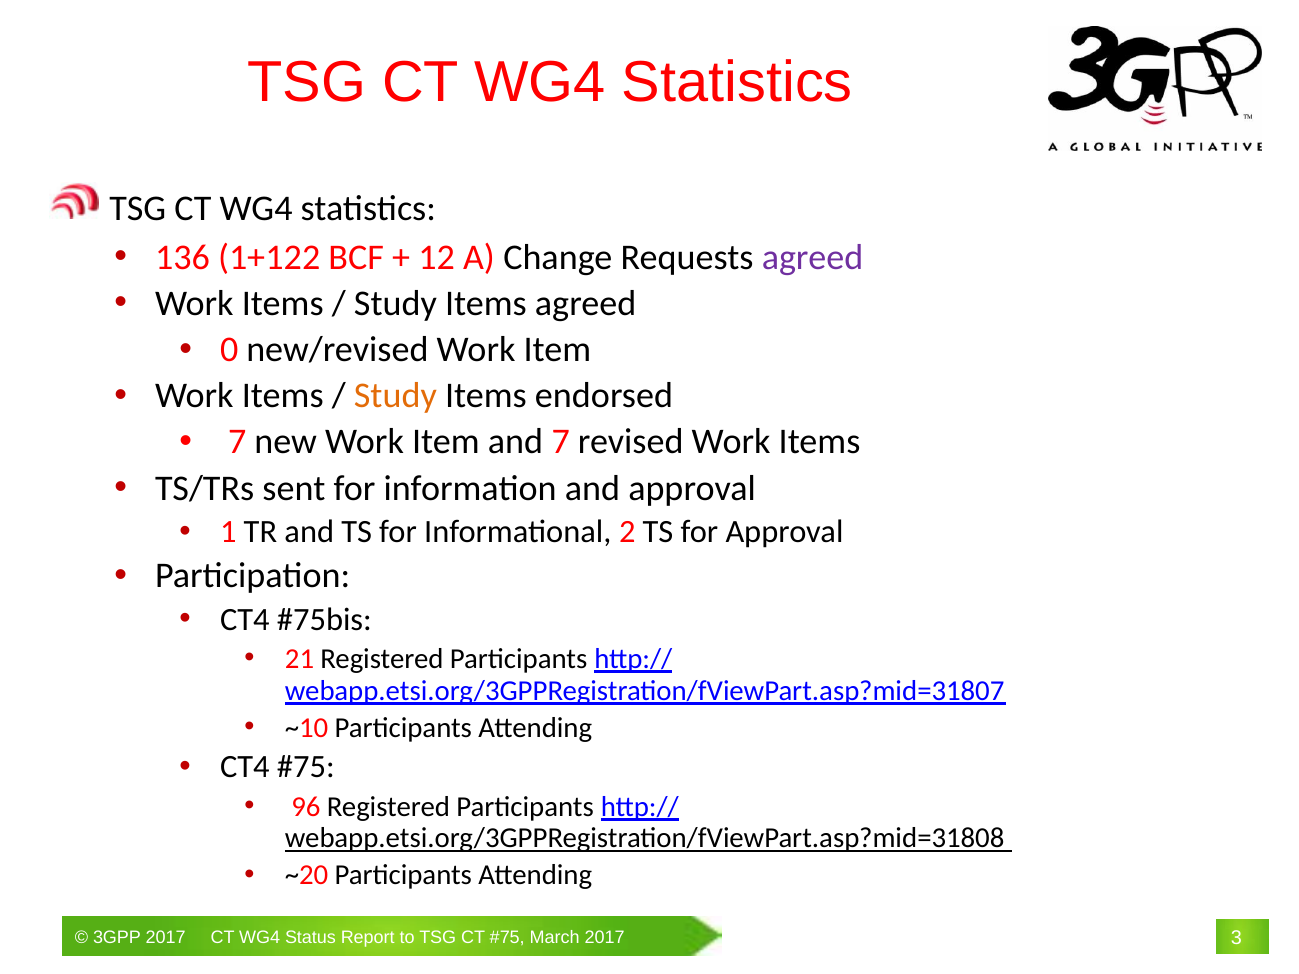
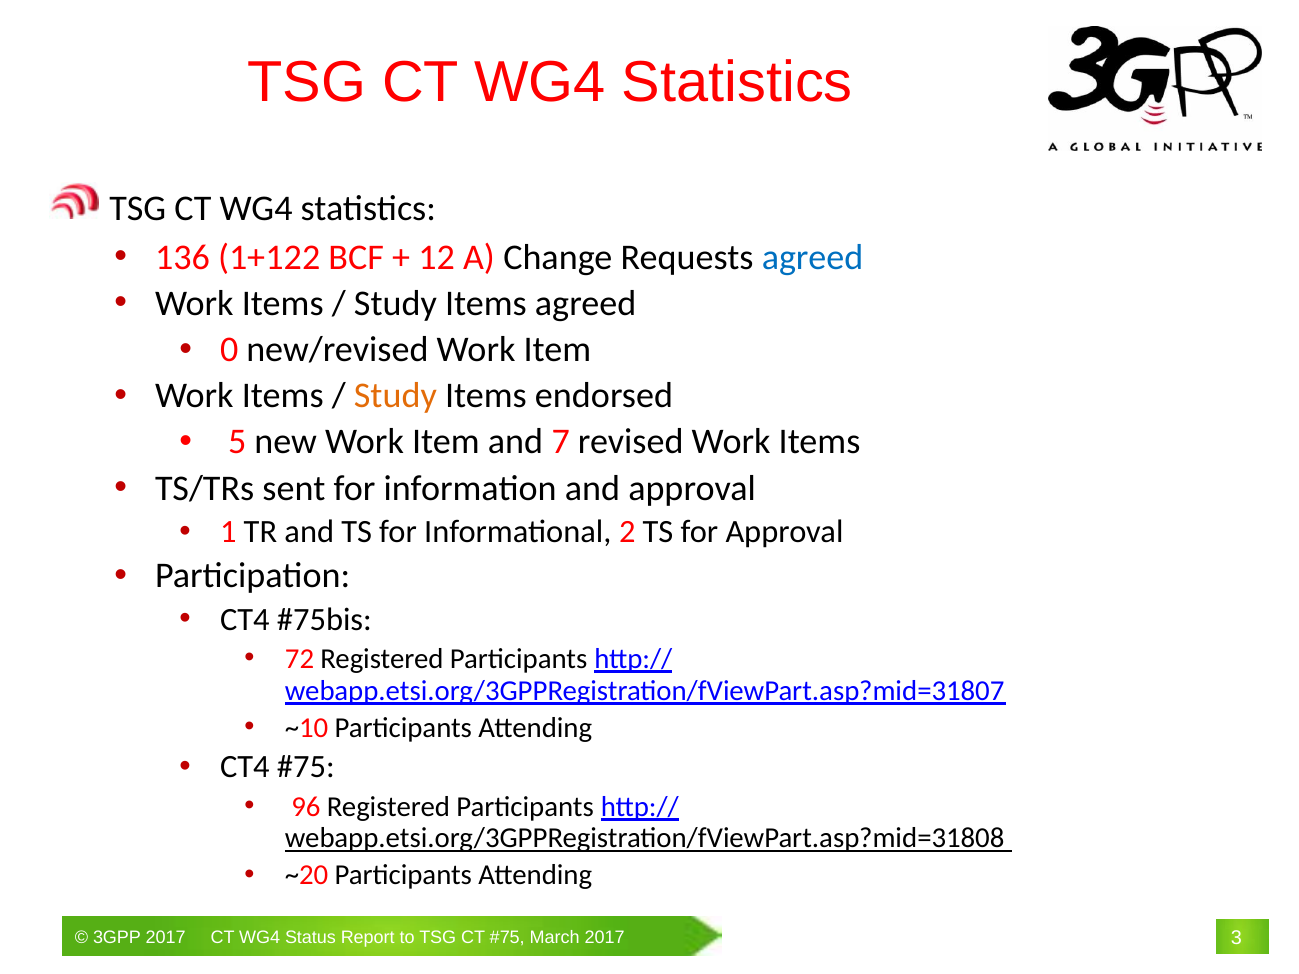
agreed colour: purple -> blue (813, 257)
7: 7 -> 5 (237, 442)
21: 21 -> 72 (300, 659)
